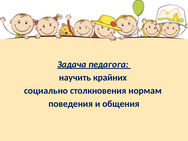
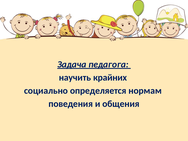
столкновения: столкновения -> определяется (98, 91)
